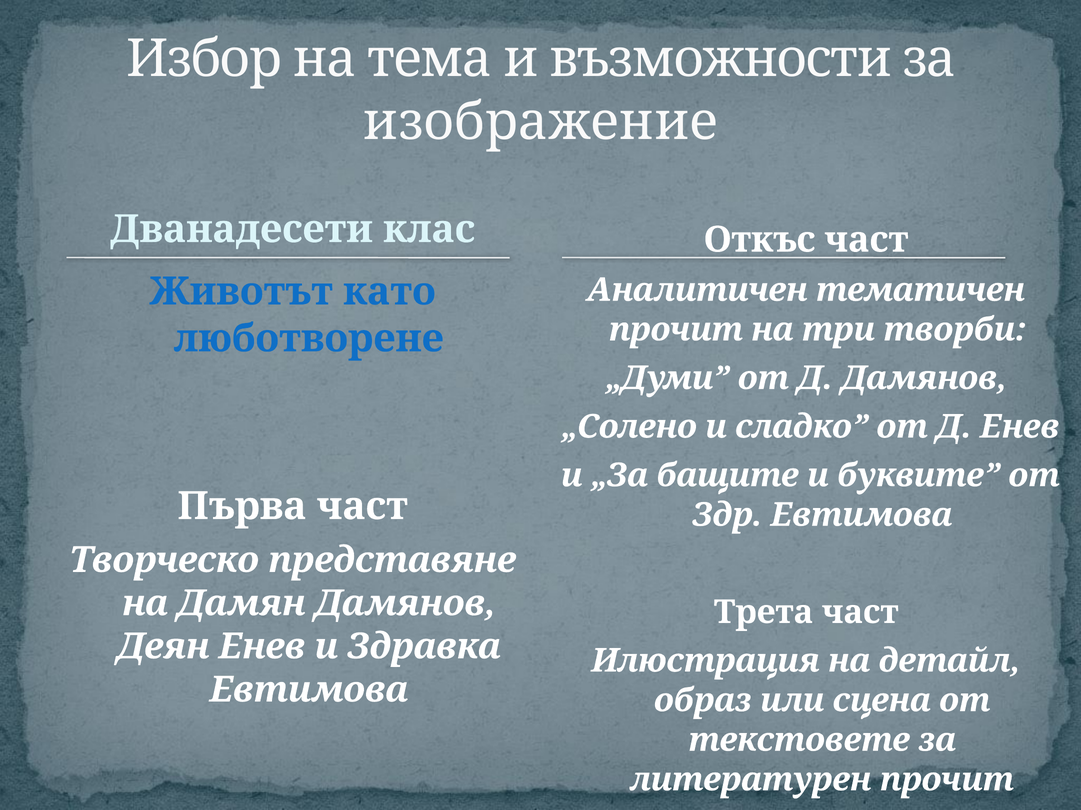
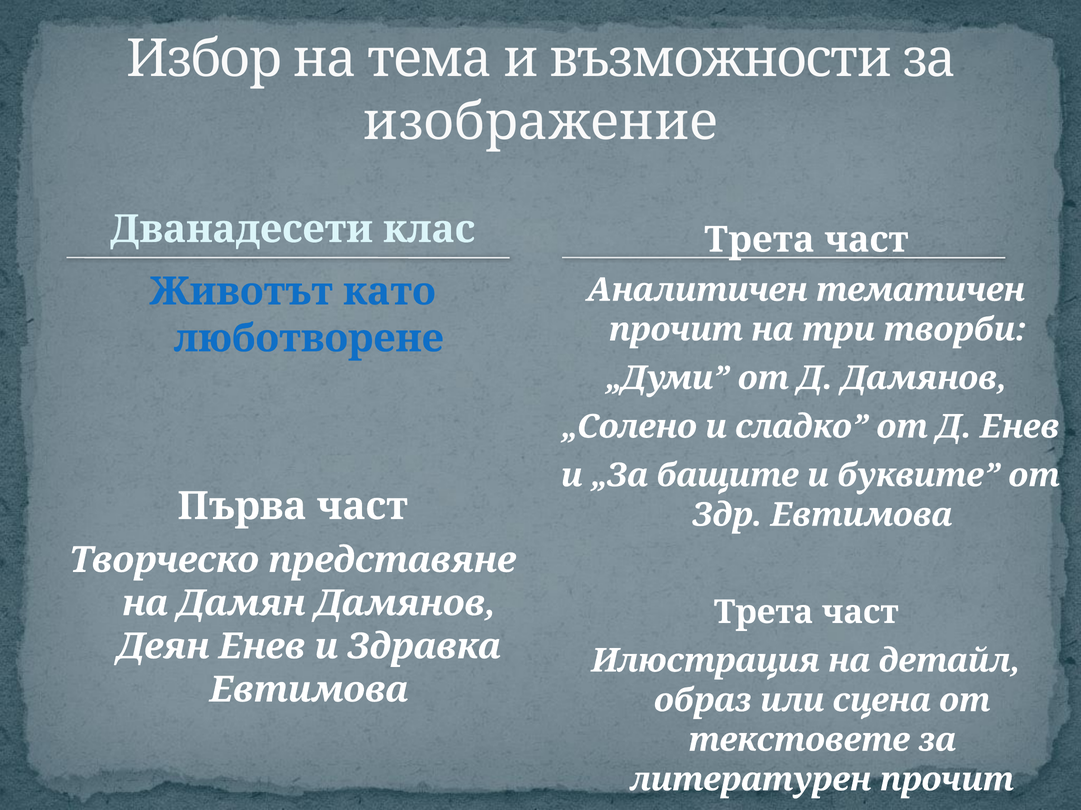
Откъс: Откъс -> Трета (759, 240)
